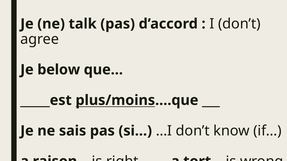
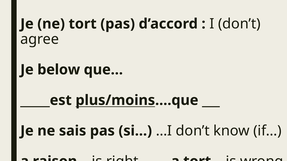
ne talk: talk -> tort (83, 24)
